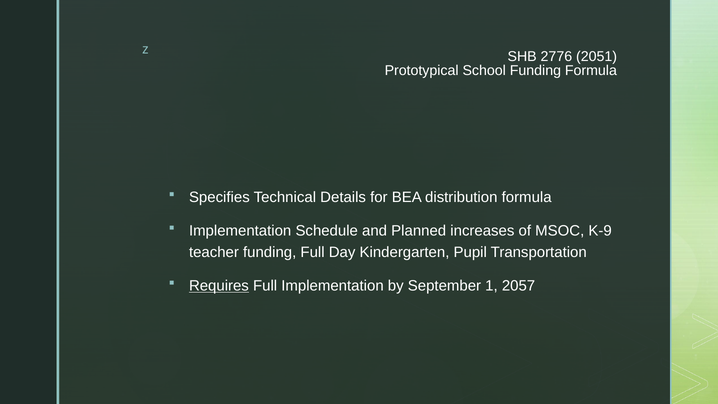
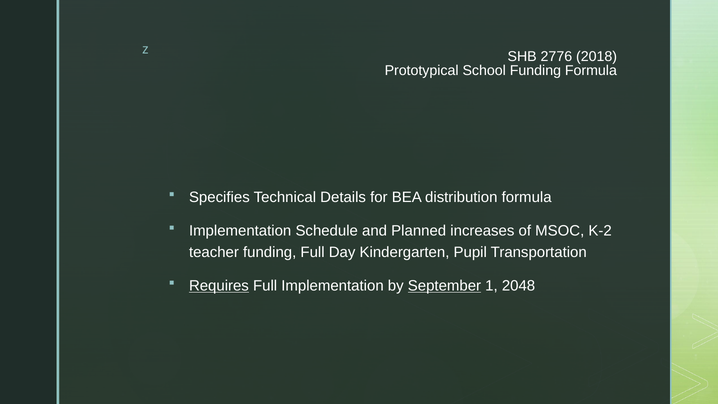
2051: 2051 -> 2018 (597, 57)
K-9: K-9 -> K-2 (600, 231)
September underline: none -> present (444, 286)
2057: 2057 -> 2048 (519, 286)
